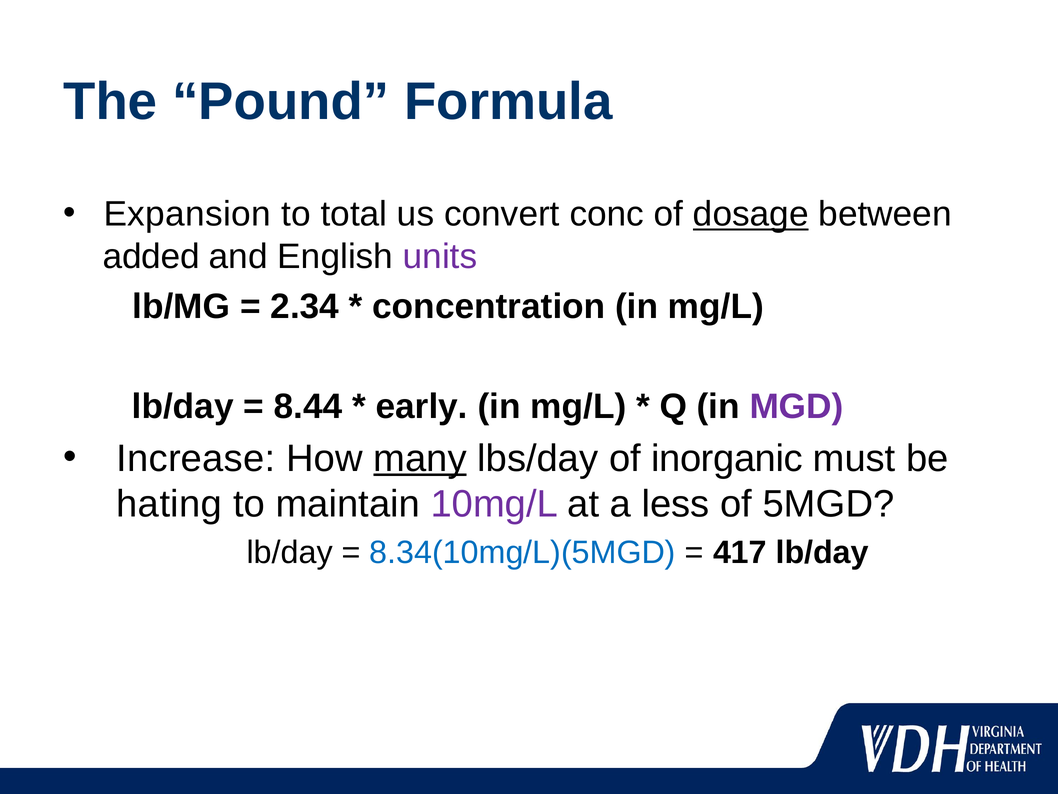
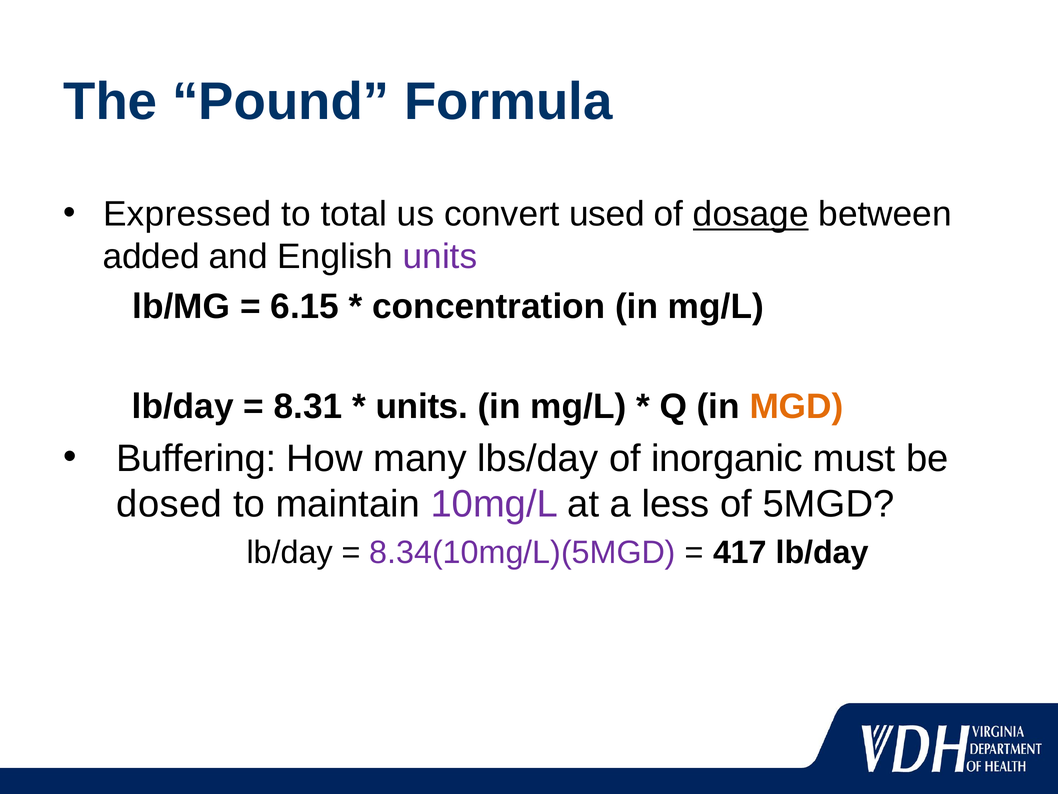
Expansion: Expansion -> Expressed (187, 214)
conc: conc -> used (607, 214)
2.34: 2.34 -> 6.15 (305, 306)
8.44: 8.44 -> 8.31 (308, 406)
early: early -> units (422, 406)
MGD colour: purple -> orange (797, 406)
Increase: Increase -> Buffering (196, 458)
many underline: present -> none (420, 458)
hating: hating -> dosed (169, 504)
8.34(10mg/L)(5MGD colour: blue -> purple (523, 552)
